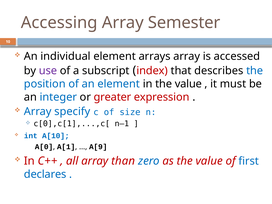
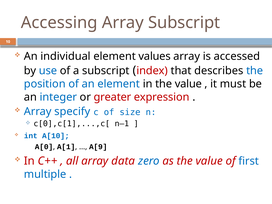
Array Semester: Semester -> Subscript (184, 23)
arrays: arrays -> values (155, 56)
use colour: purple -> blue (48, 71)
than: than -> data (123, 161)
declares: declares -> multiple (45, 174)
